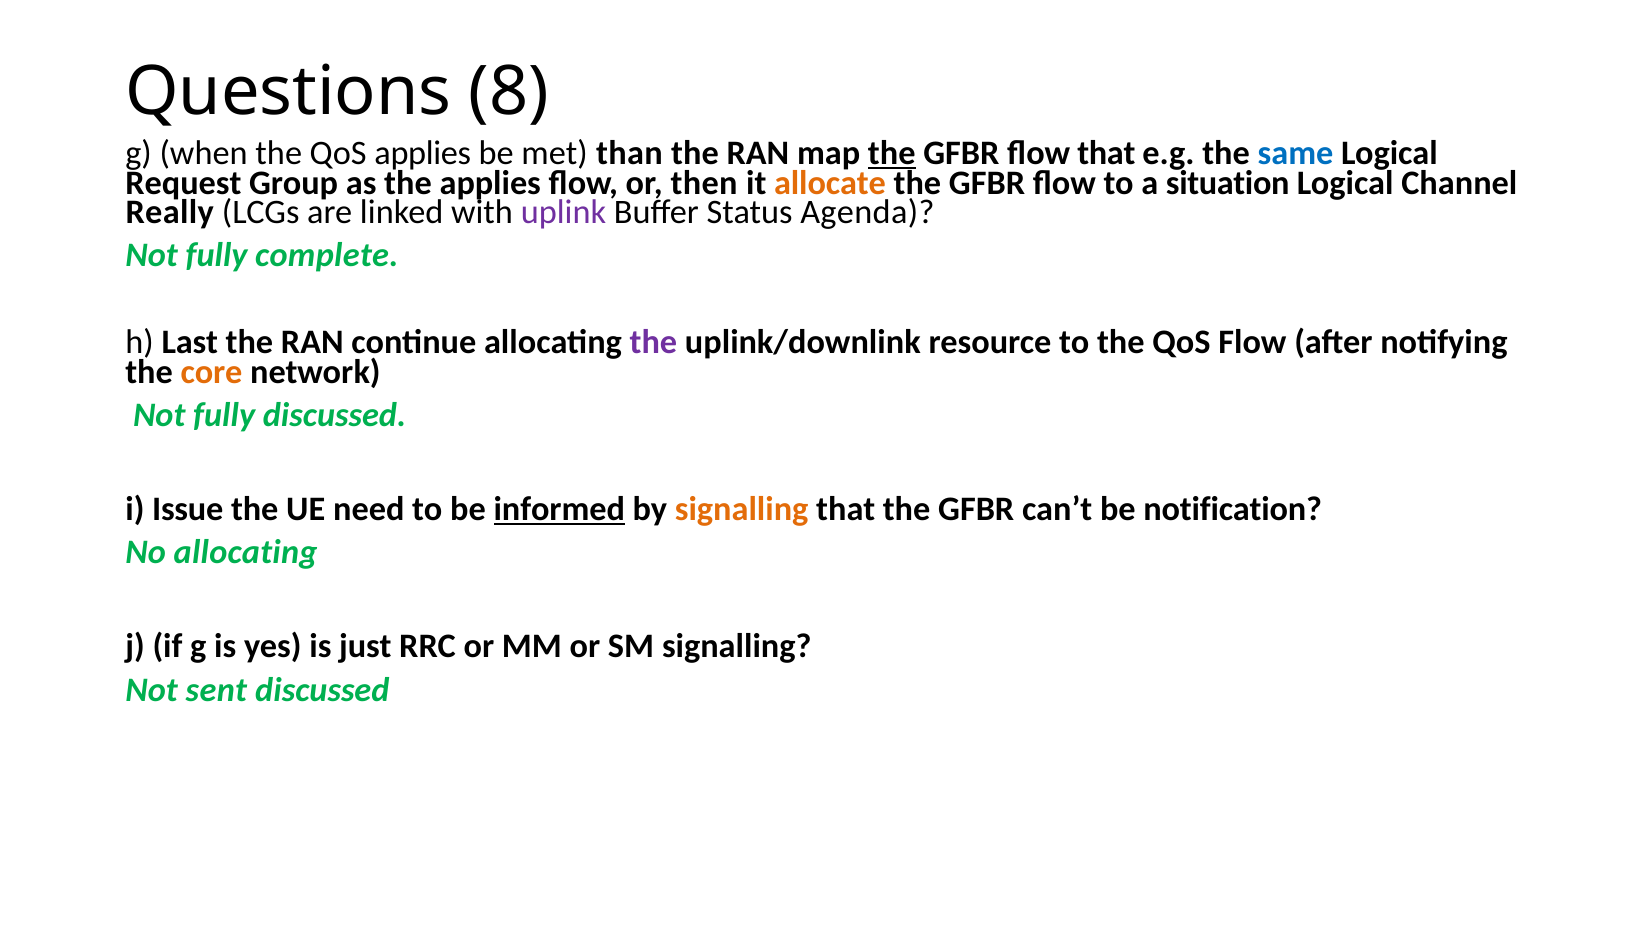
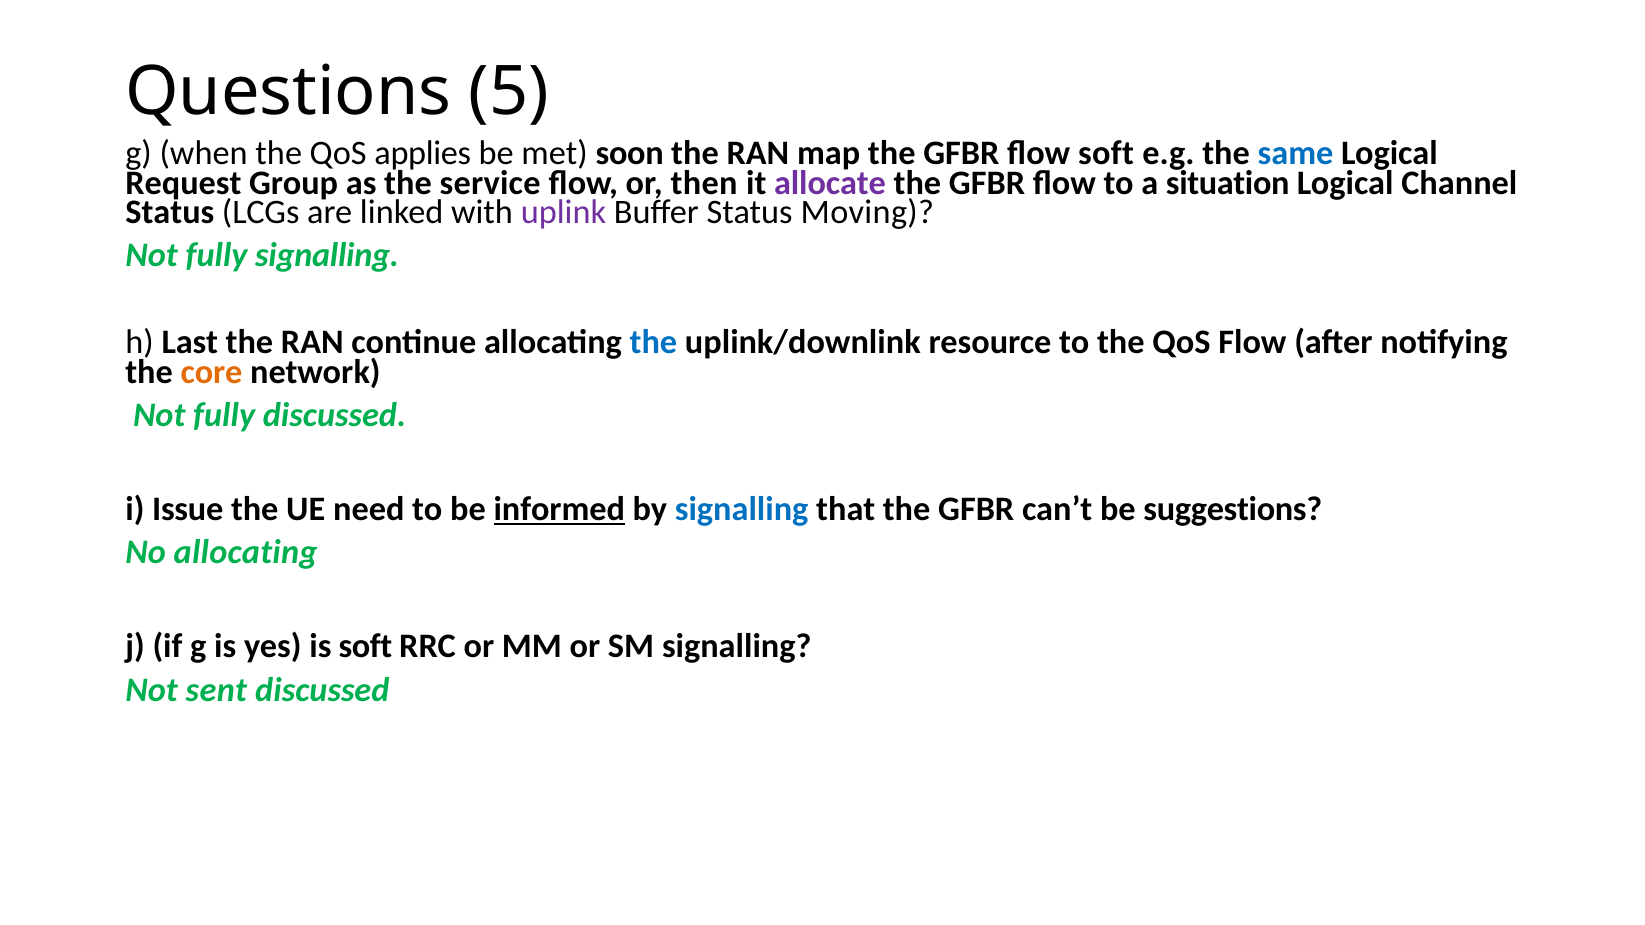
8: 8 -> 5 (509, 92)
than: than -> soon (630, 153)
the underline: present -> none (892, 153)
flow that: that -> soft (1106, 153)
the applies: applies -> service (490, 183)
allocate colour: orange -> purple (830, 183)
Really: Really -> Status (170, 212)
Agenda: Agenda -> Moving (867, 212)
fully complete: complete -> signalling (327, 256)
the colour: purple -> blue (653, 342)
signalling colour: orange -> blue (742, 509)
notification: notification -> suggestions (1233, 509)
is just: just -> soft (365, 647)
